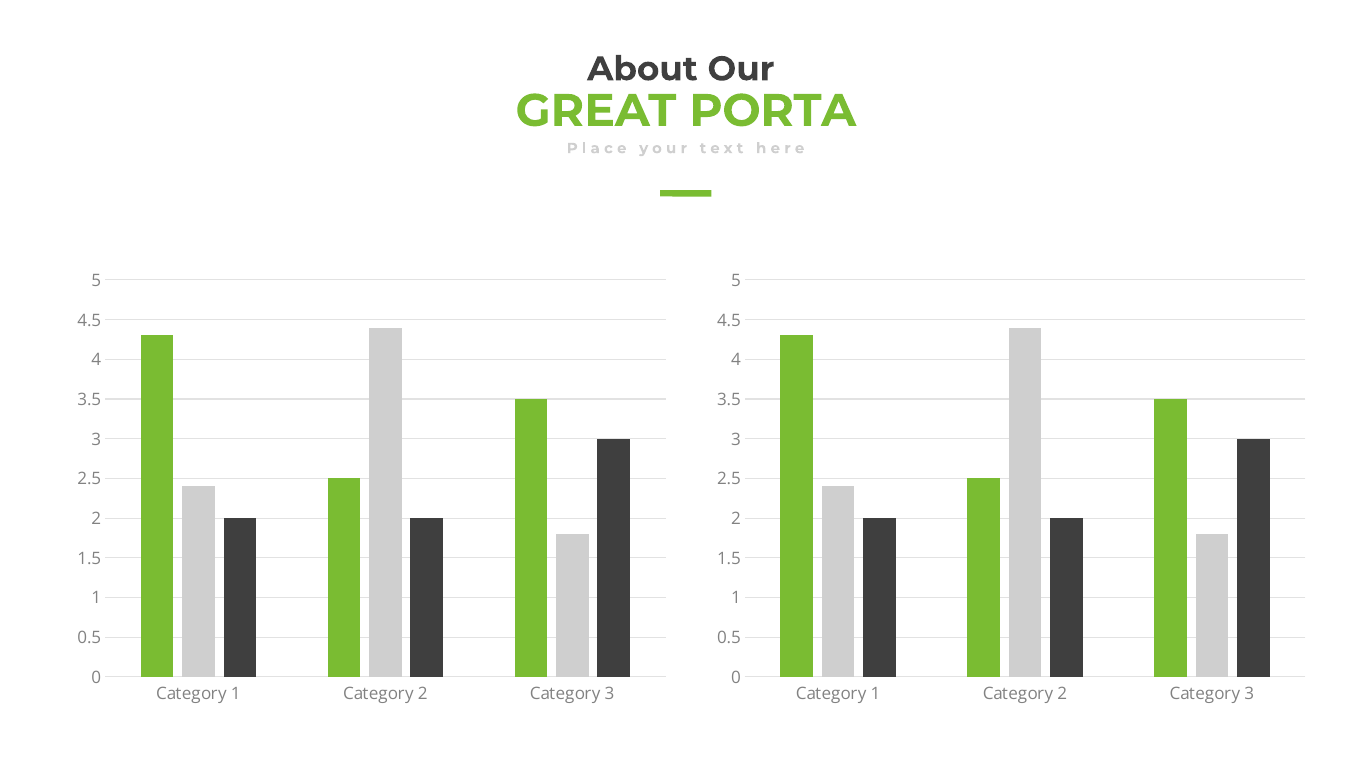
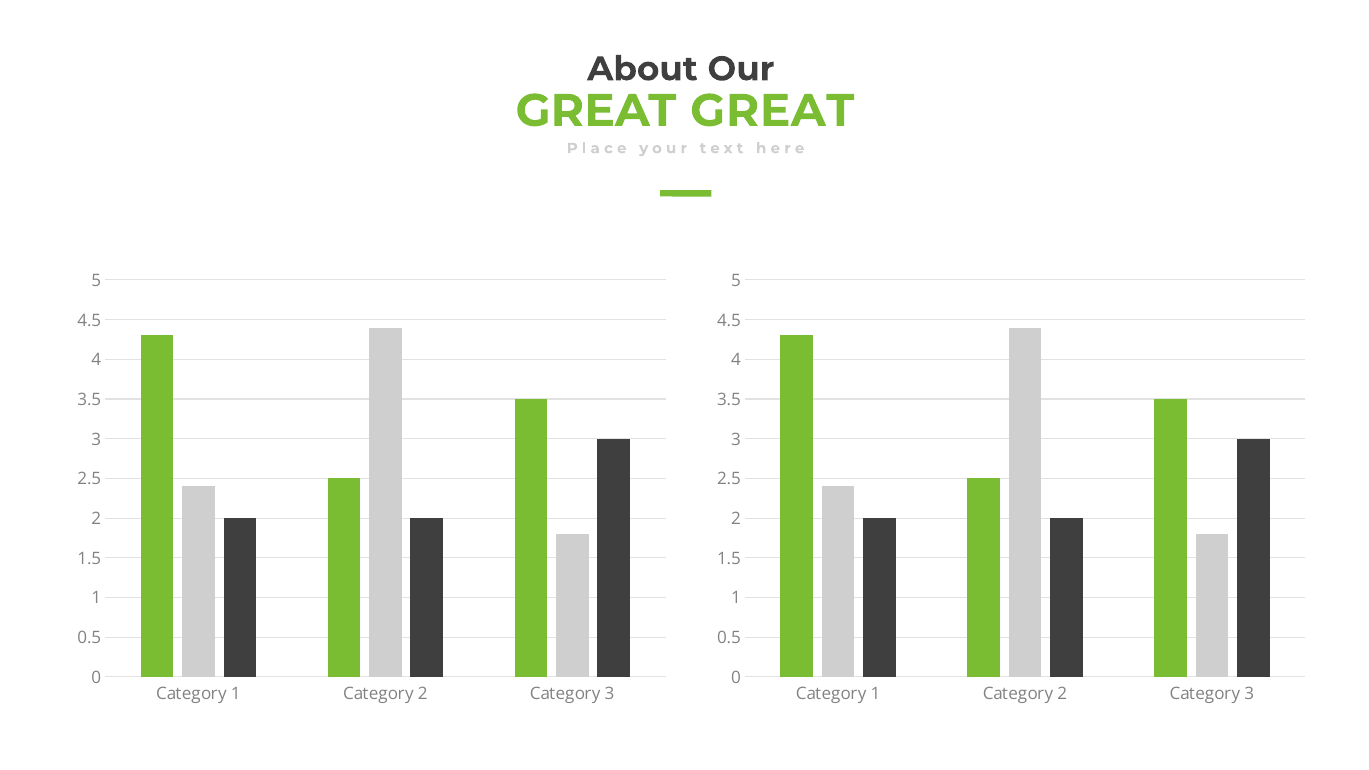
GREAT PORTA: PORTA -> GREAT (772, 111)
